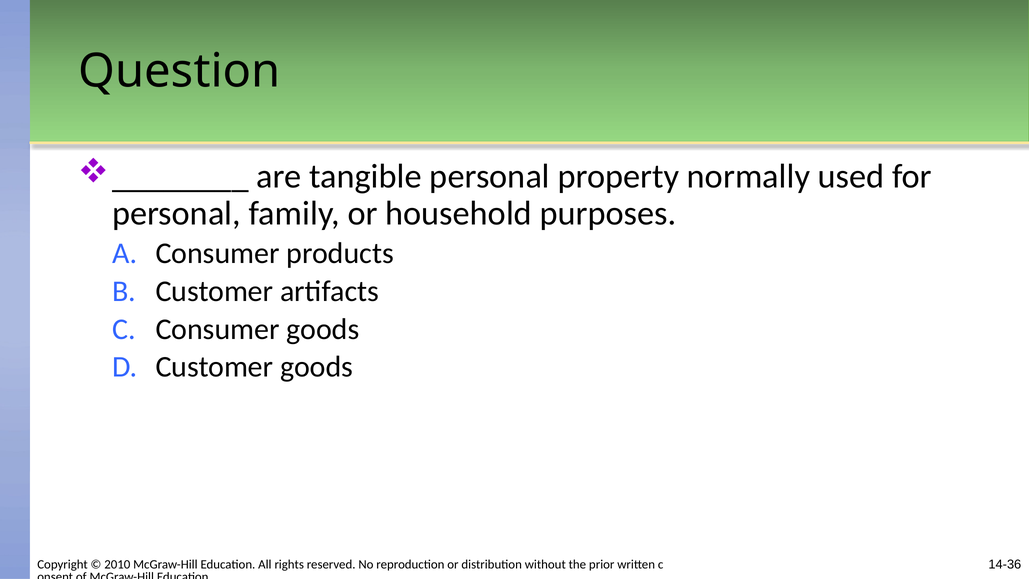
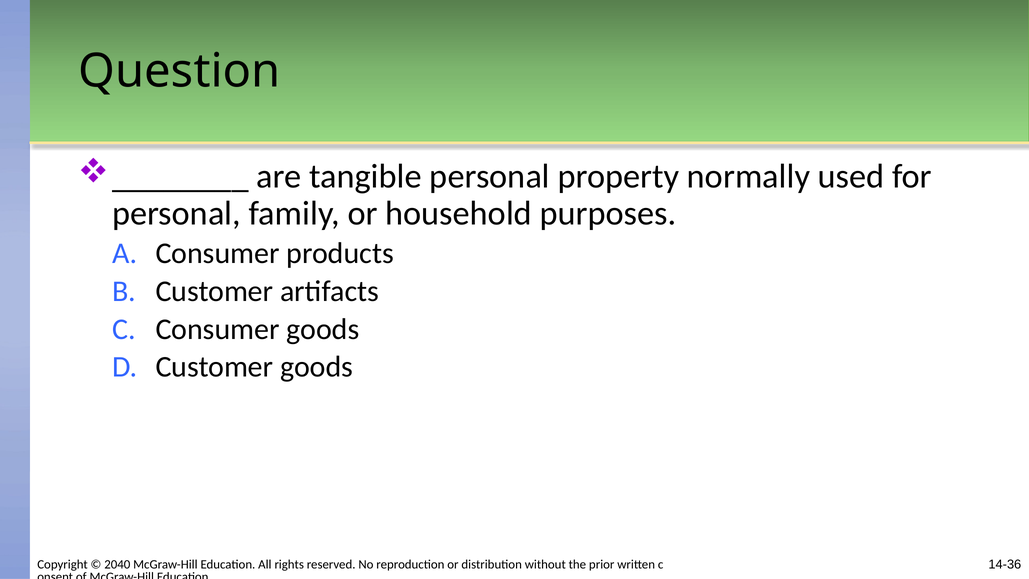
2010: 2010 -> 2040 (117, 564)
